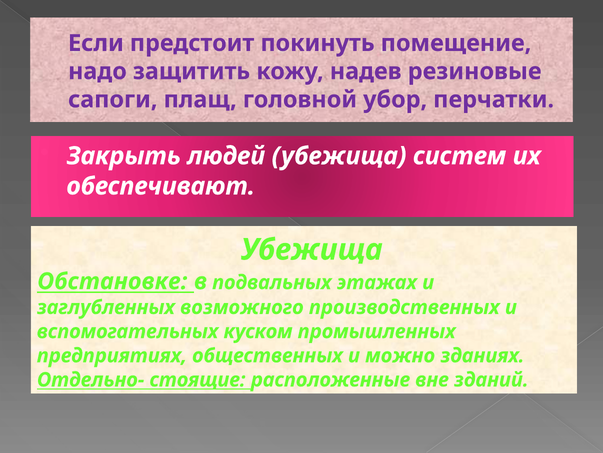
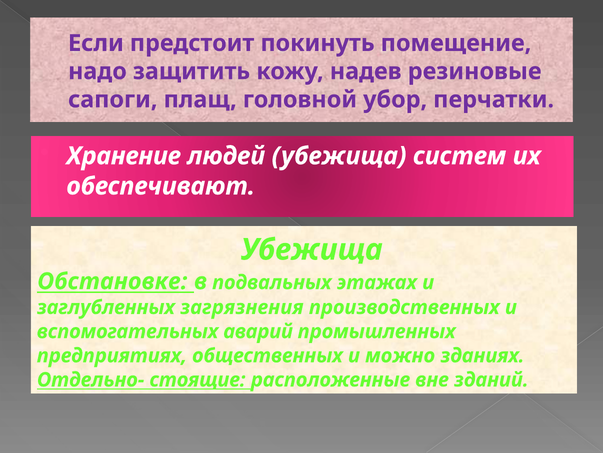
Закрыть: Закрыть -> Хранение (124, 156)
возможного: возможного -> загрязнения (242, 307)
куском: куском -> аварий (258, 331)
